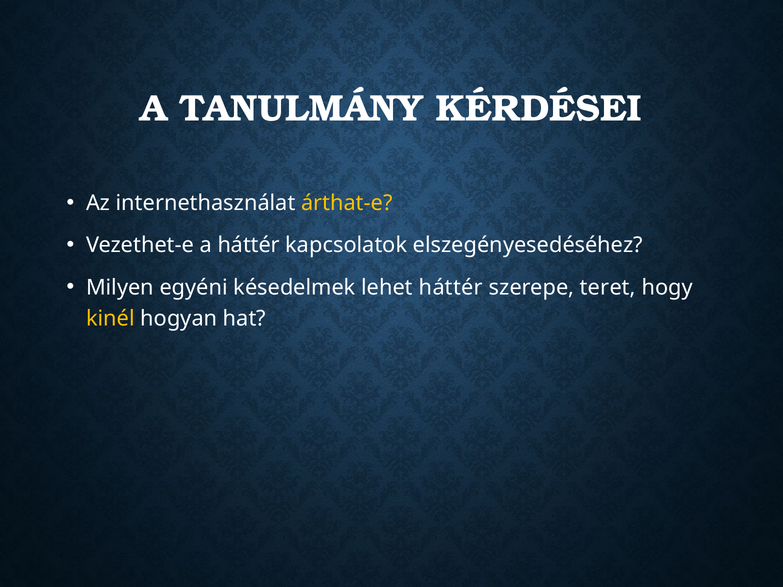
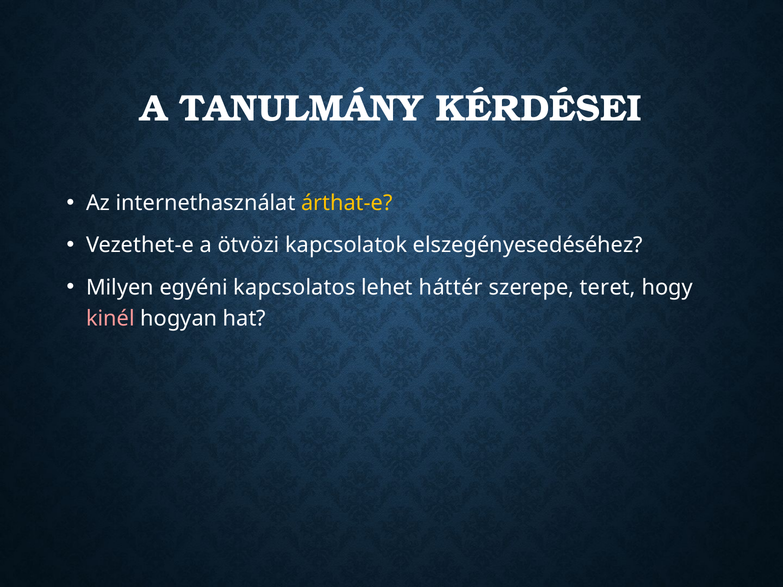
a háttér: háttér -> ötvözi (249, 245)
késedelmek: késedelmek -> kapcsolatos (294, 288)
kinél colour: yellow -> pink (110, 319)
